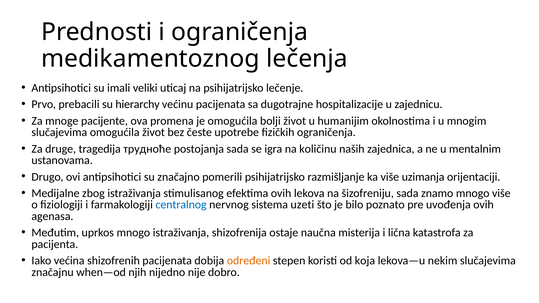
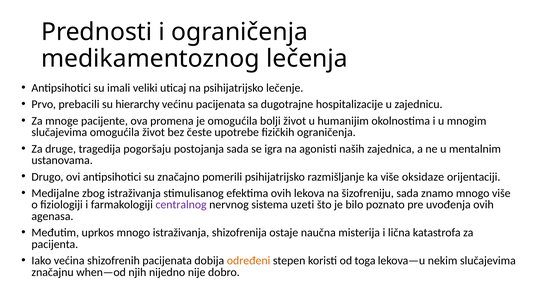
трудноће: трудноће -> pogoršaju (147, 149)
količinu: količinu -> agonisti (318, 149)
uzimanja: uzimanja -> oksidaze (423, 177)
centralnog colour: blue -> purple (181, 205)
koja: koja -> toga (365, 261)
